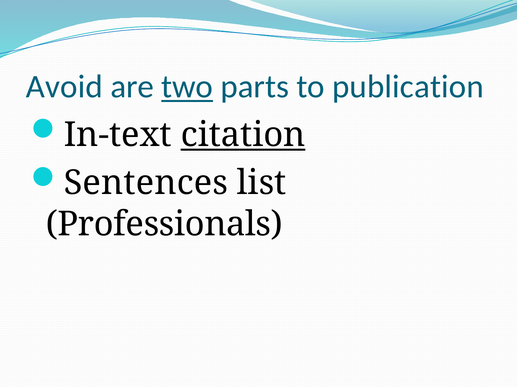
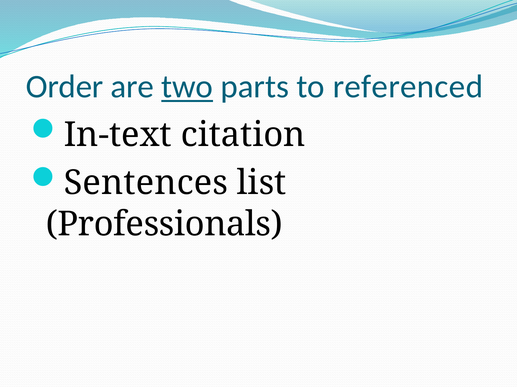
Avoid: Avoid -> Order (65, 87)
publication: publication -> referenced (408, 87)
citation underline: present -> none (243, 135)
